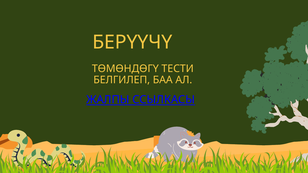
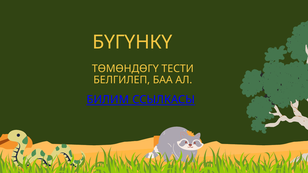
БЕРҮҮЧҮ: БЕРҮҮЧҮ -> БҮГҮНКҮ (132, 42)
ЖАЛПЫ: ЖАЛПЫ -> БИЛИМ (108, 100)
